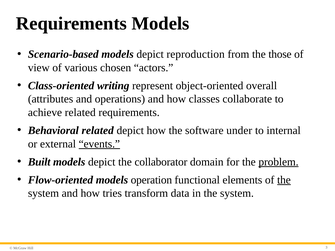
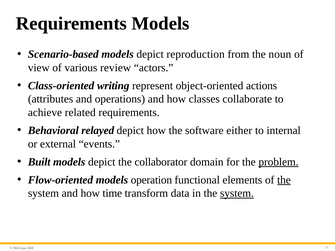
those: those -> noun (280, 54)
chosen: chosen -> review (116, 68)
overall: overall -> actions (262, 86)
Behavioral related: related -> relayed (98, 131)
under: under -> either (239, 131)
events underline: present -> none (99, 144)
tries: tries -> time (112, 193)
system underline: none -> present (237, 193)
